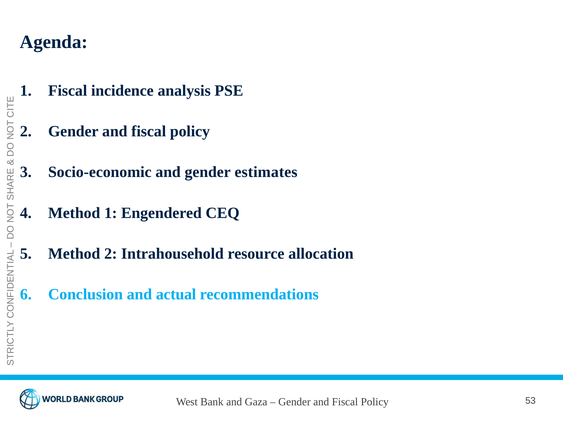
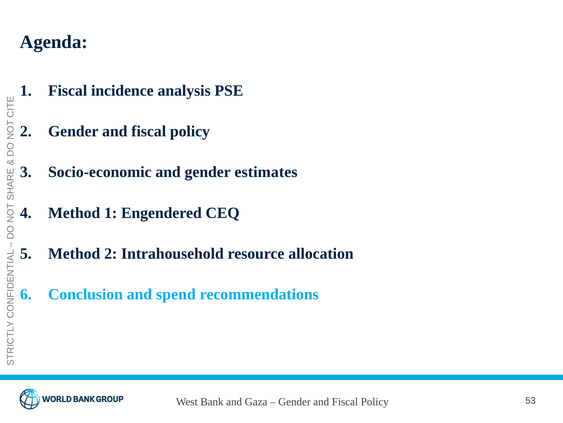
actual: actual -> spend (176, 294)
